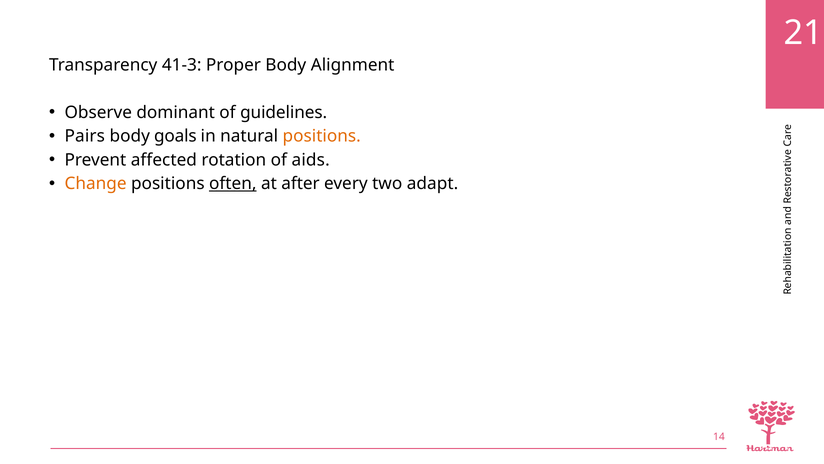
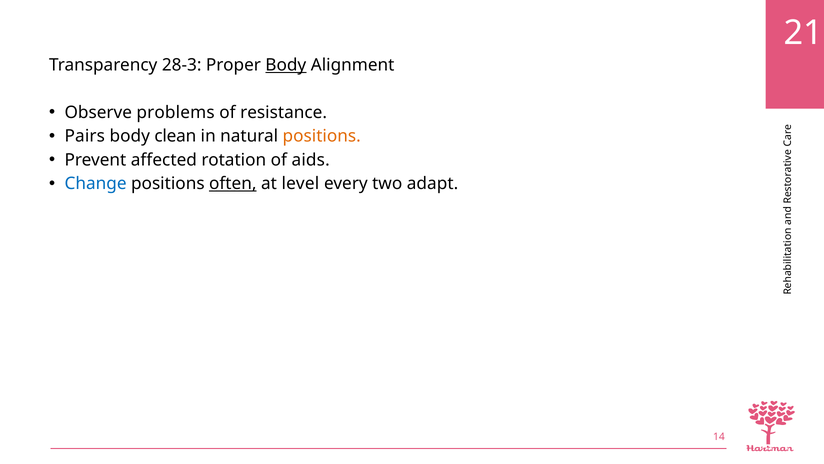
41-3: 41-3 -> 28-3 (182, 65)
Body underline: none -> present (286, 65)
dominant: dominant -> problems (176, 112)
guidelines: guidelines -> resistance (284, 112)
goals: goals -> clean (175, 136)
Change colour: orange -> blue (96, 183)
after: after -> level (300, 183)
